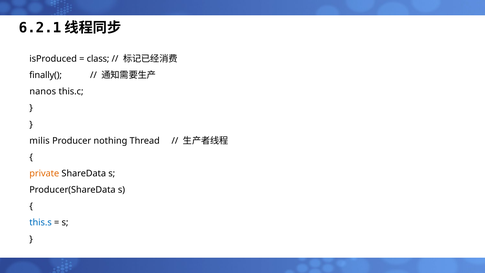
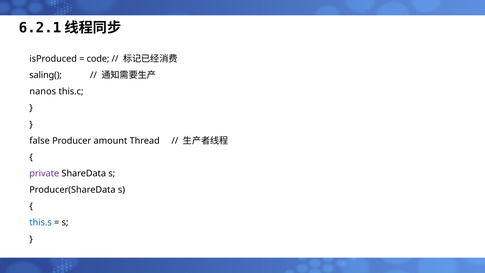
class: class -> code (98, 59)
finally(: finally( -> saling( (46, 75)
milis: milis -> false (40, 141)
nothing: nothing -> amount (110, 141)
private colour: orange -> purple (44, 173)
